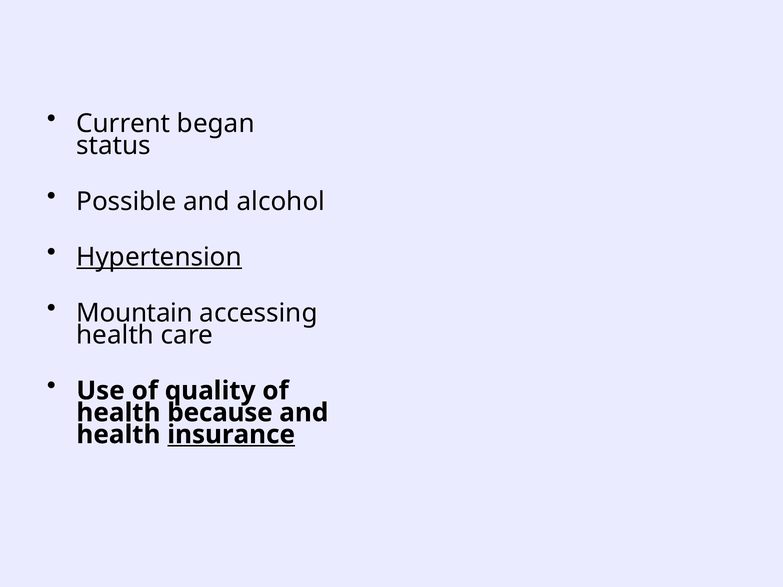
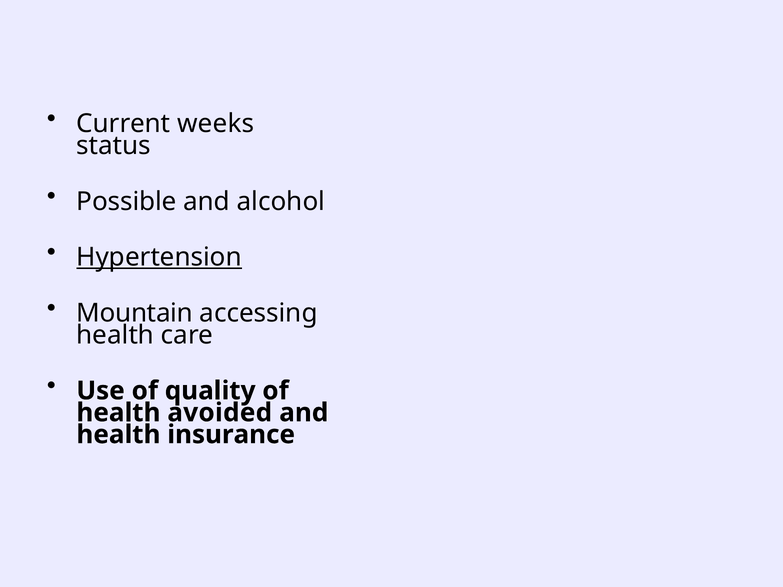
began: began -> weeks (216, 124)
because: because -> avoided (220, 413)
insurance underline: present -> none (231, 435)
